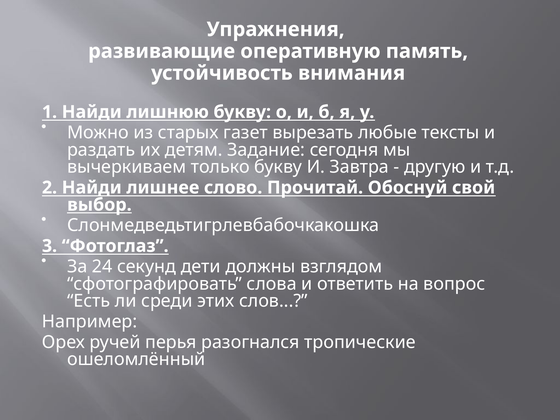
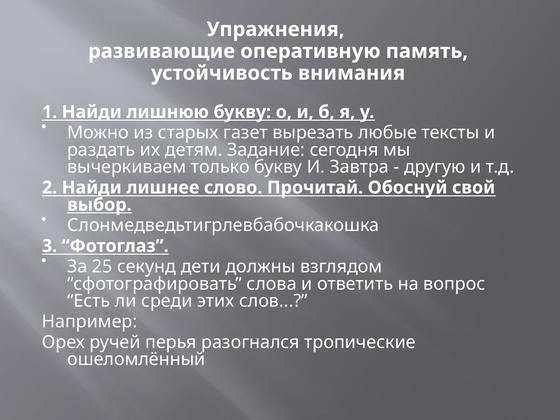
24: 24 -> 25 (102, 267)
